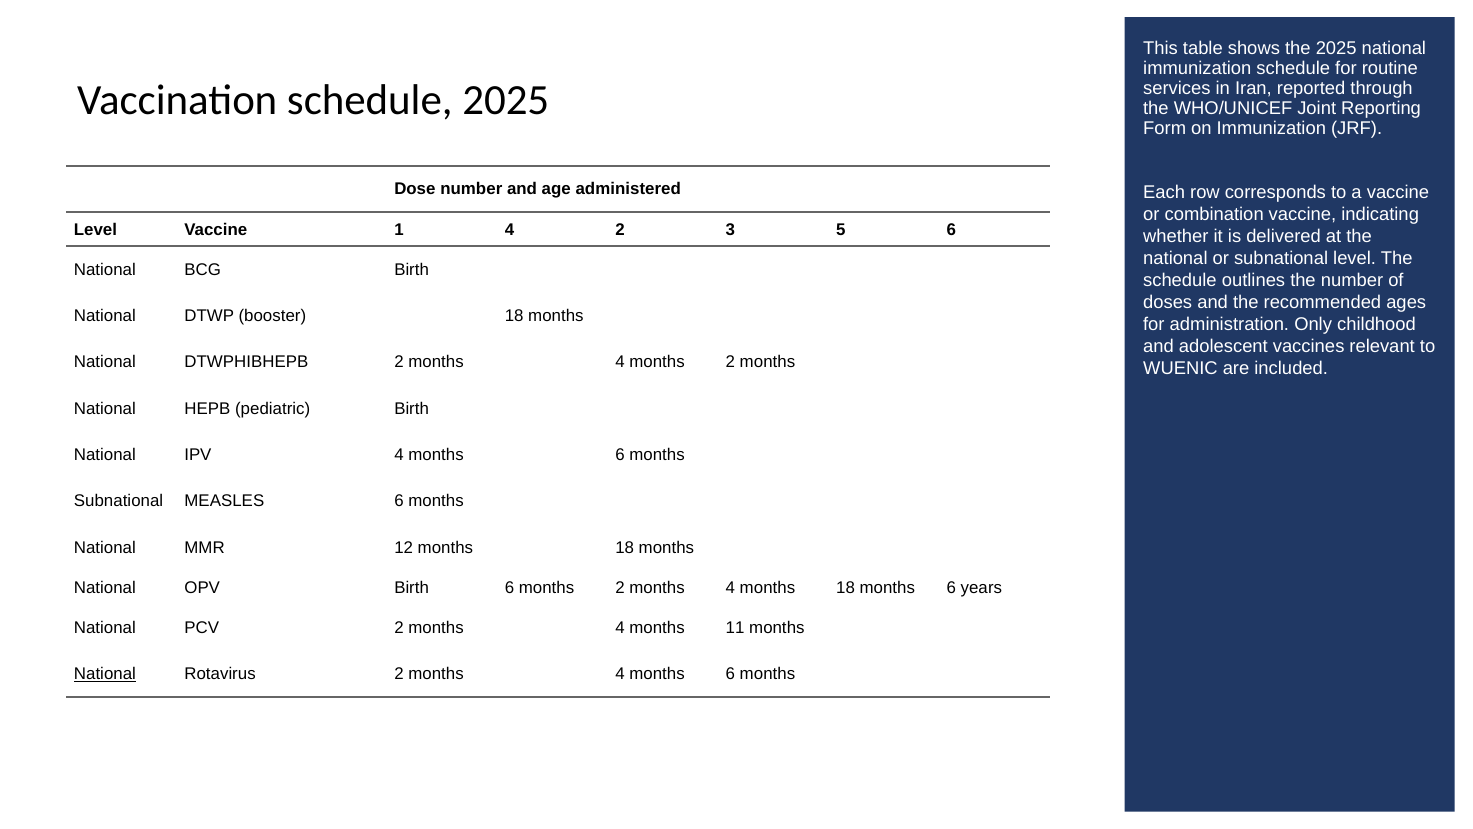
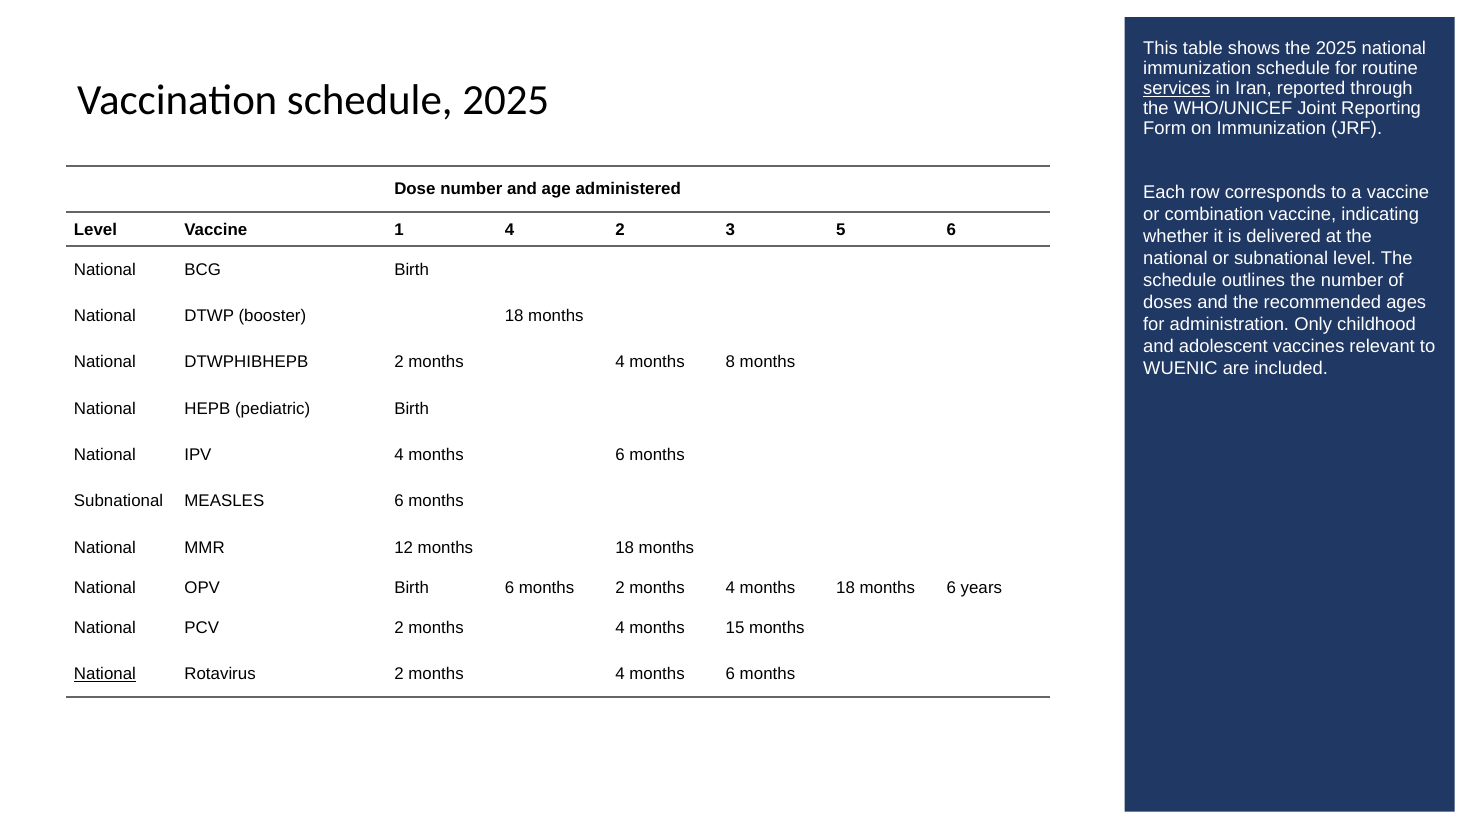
services underline: none -> present (1177, 88)
4 months 2: 2 -> 8 (730, 362)
11: 11 -> 15 (735, 628)
